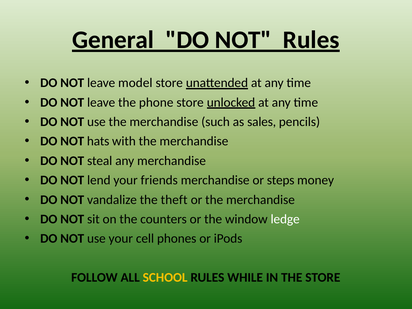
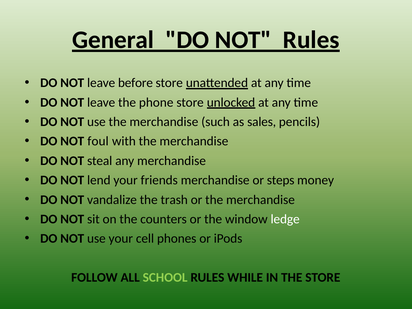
model: model -> before (135, 83)
hats: hats -> foul (98, 141)
theft: theft -> trash (174, 200)
SCHOOL colour: yellow -> light green (165, 277)
